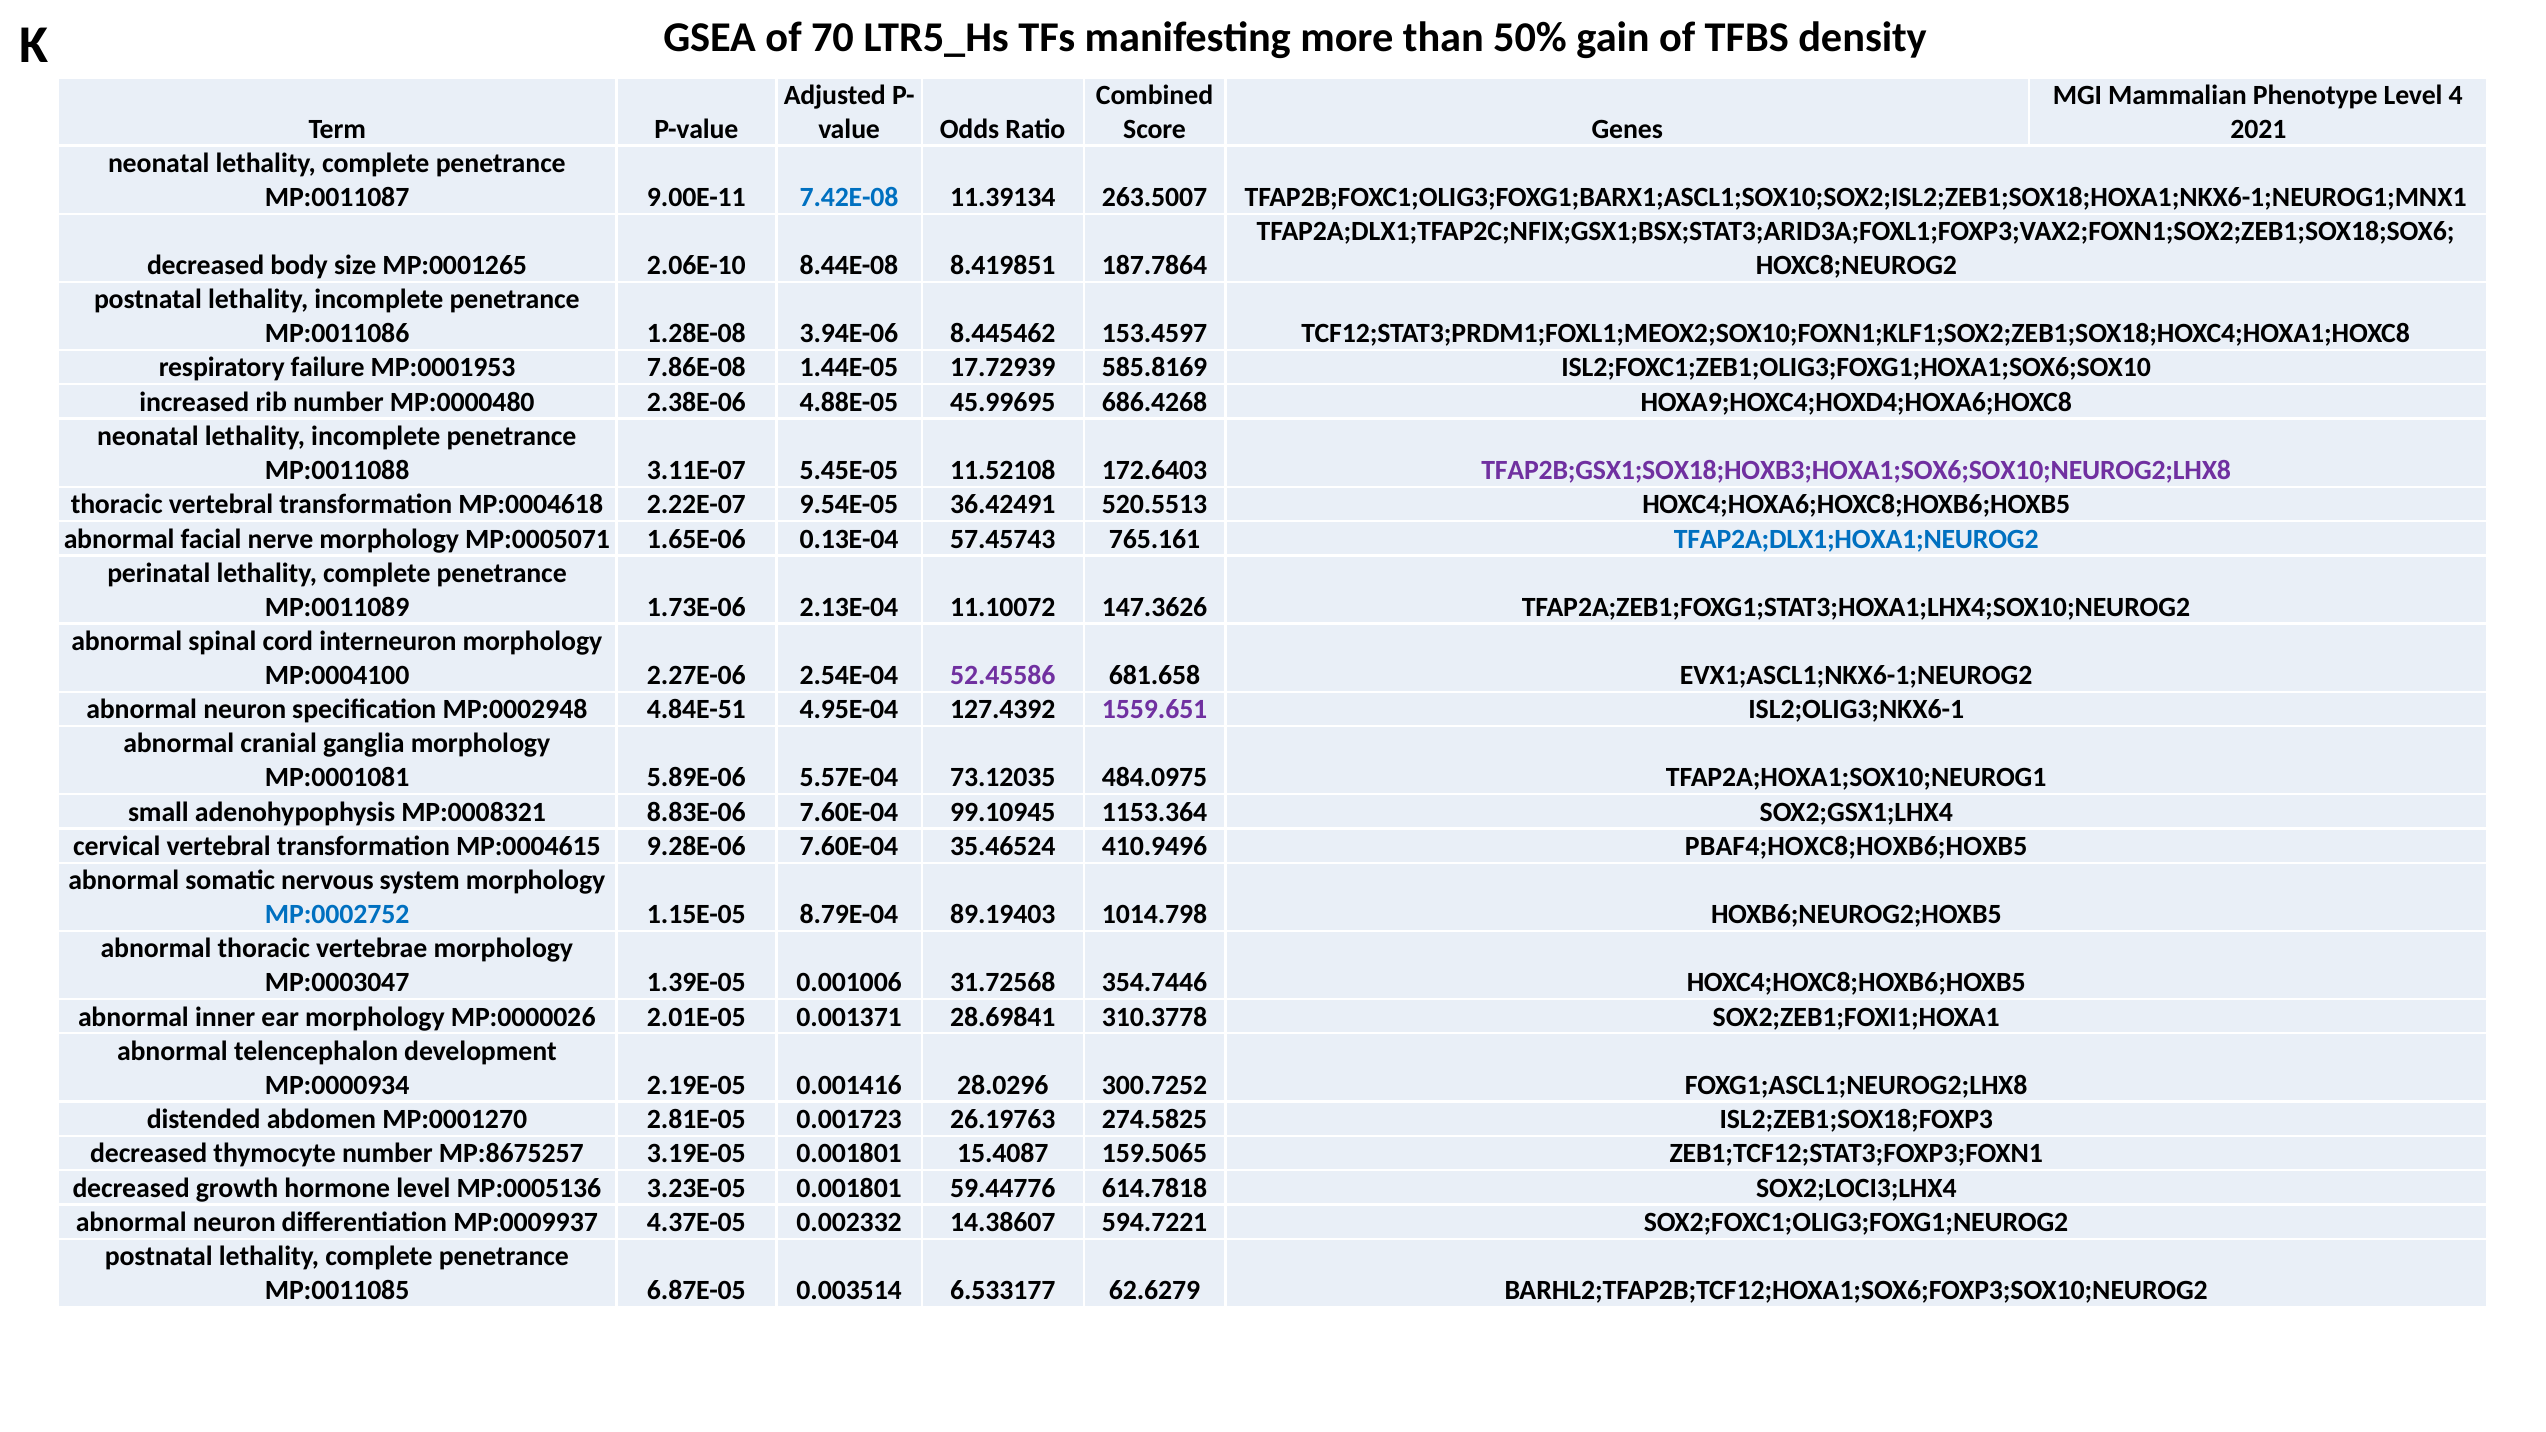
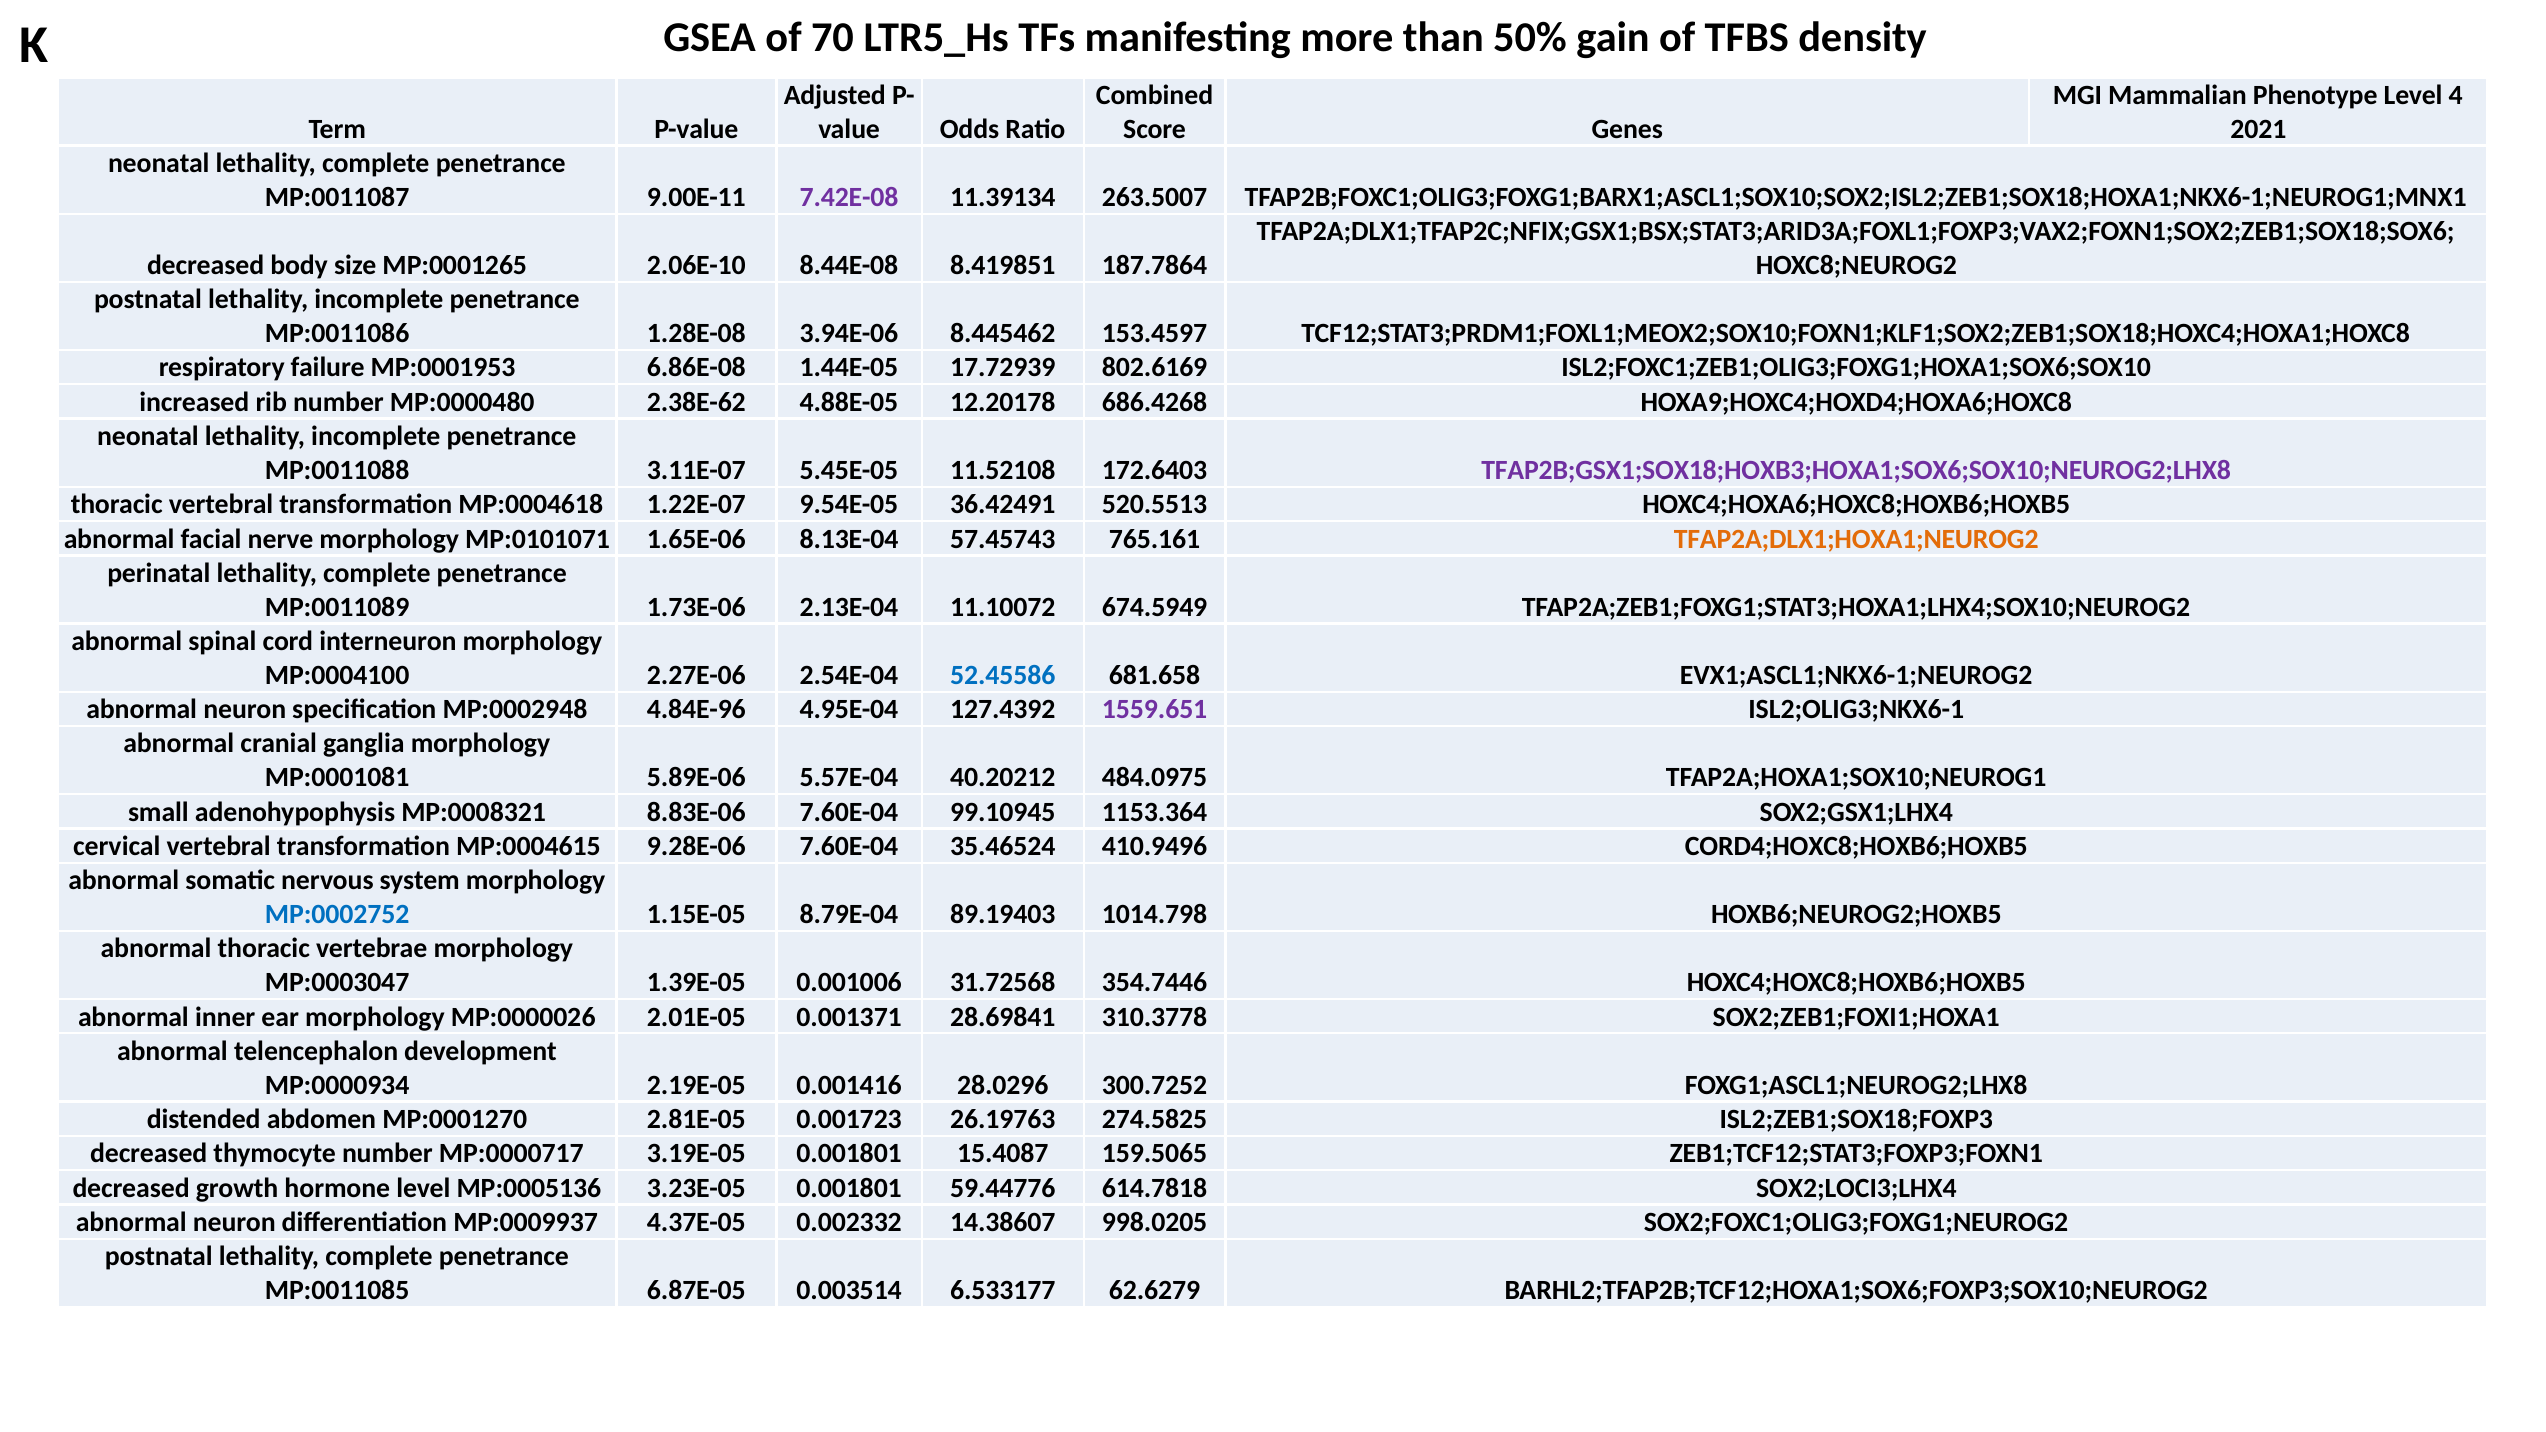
7.42E-08 colour: blue -> purple (849, 197)
7.86E-08: 7.86E-08 -> 6.86E-08 (696, 368)
585.8169: 585.8169 -> 802.6169 (1155, 368)
2.38E-06: 2.38E-06 -> 2.38E-62 (696, 402)
45.99695: 45.99695 -> 12.20178 (1003, 402)
2.22E-07: 2.22E-07 -> 1.22E-07 (696, 505)
MP:0005071: MP:0005071 -> MP:0101071 (538, 539)
0.13E-04: 0.13E-04 -> 8.13E-04 (849, 539)
TFAP2A;DLX1;HOXA1;NEUROG2 colour: blue -> orange (1856, 539)
147.3626: 147.3626 -> 674.5949 (1155, 607)
52.45586 colour: purple -> blue (1003, 675)
4.84E-51: 4.84E-51 -> 4.84E-96 (696, 710)
73.12035: 73.12035 -> 40.20212 (1003, 778)
PBAF4;HOXC8;HOXB6;HOXB5: PBAF4;HOXC8;HOXB6;HOXB5 -> CORD4;HOXC8;HOXB6;HOXB5 (1856, 846)
MP:8675257: MP:8675257 -> MP:0000717 (511, 1154)
594.7221: 594.7221 -> 998.0205 (1155, 1222)
